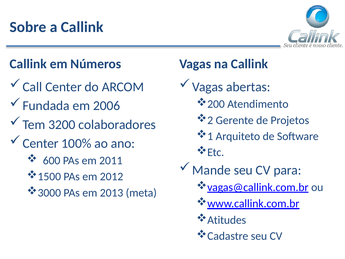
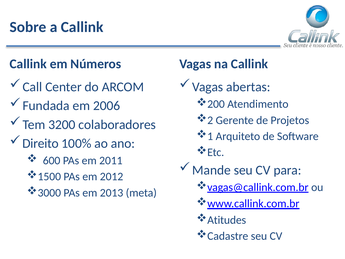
Center: Center -> Direito (41, 143)
